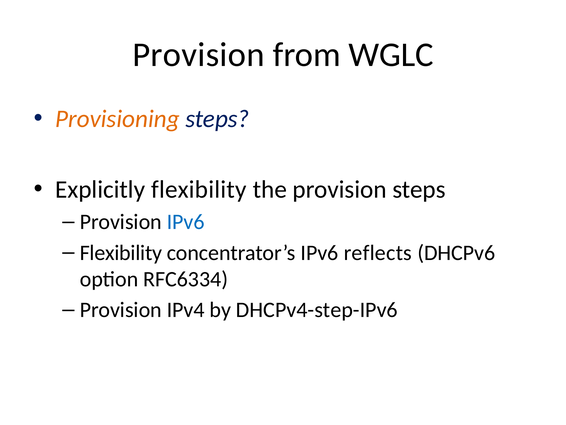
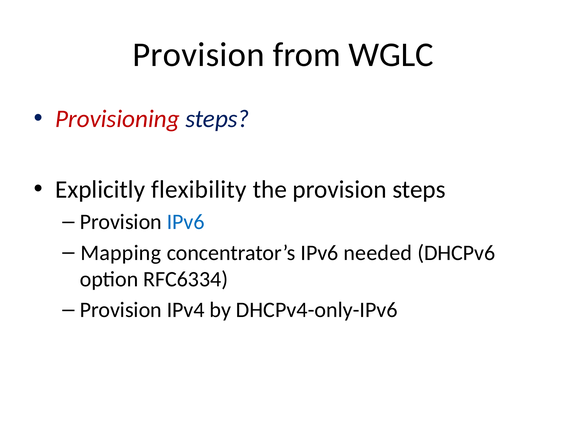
Provisioning colour: orange -> red (117, 119)
Flexibility: Flexibility -> Mapping (121, 252)
reflects: reflects -> needed (378, 252)
DHCPv4-step-IPv6: DHCPv4-step-IPv6 -> DHCPv4-only-IPv6 (317, 310)
